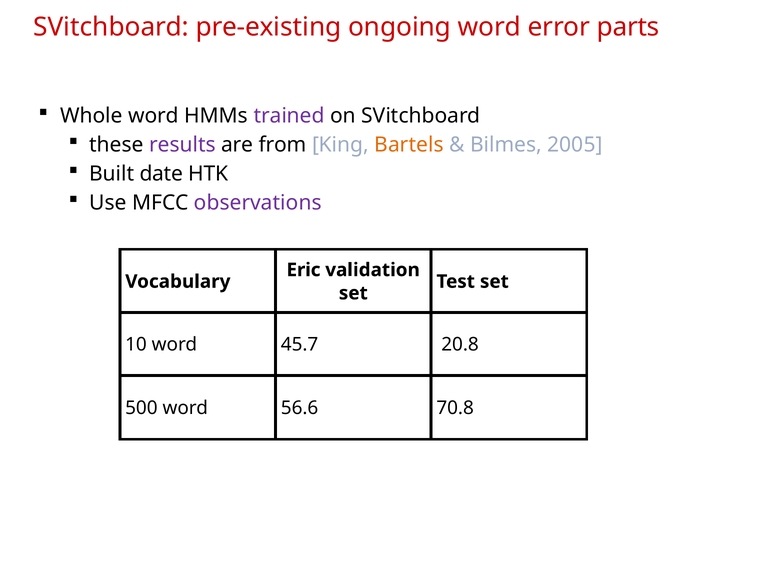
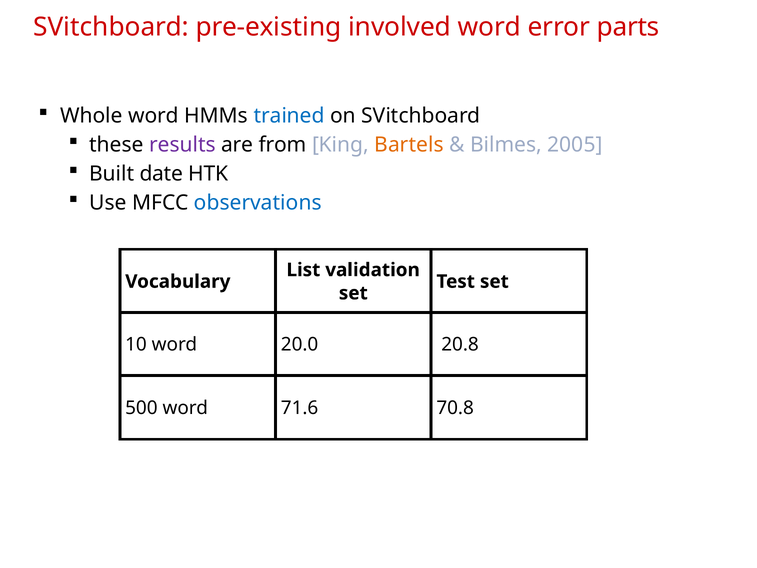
ongoing: ongoing -> involved (400, 27)
trained colour: purple -> blue (289, 116)
observations colour: purple -> blue (258, 203)
Eric: Eric -> List (303, 270)
45.7: 45.7 -> 20.0 (300, 344)
56.6: 56.6 -> 71.6 (300, 408)
